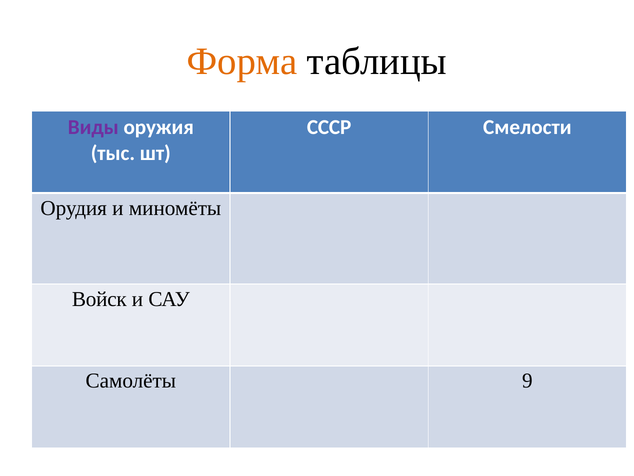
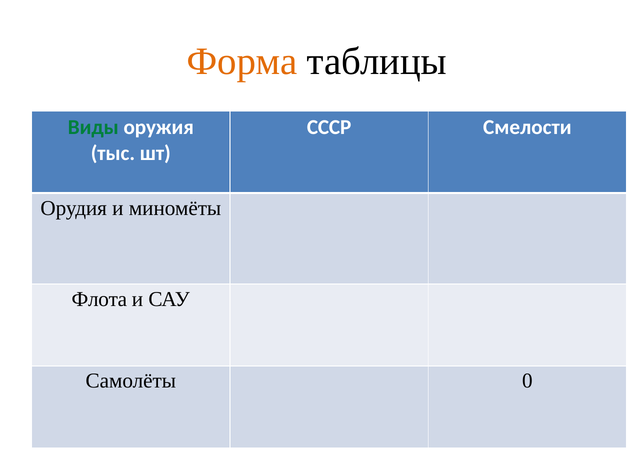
Виды colour: purple -> green (93, 127)
Войск: Войск -> Флота (99, 299)
9: 9 -> 0 (527, 381)
